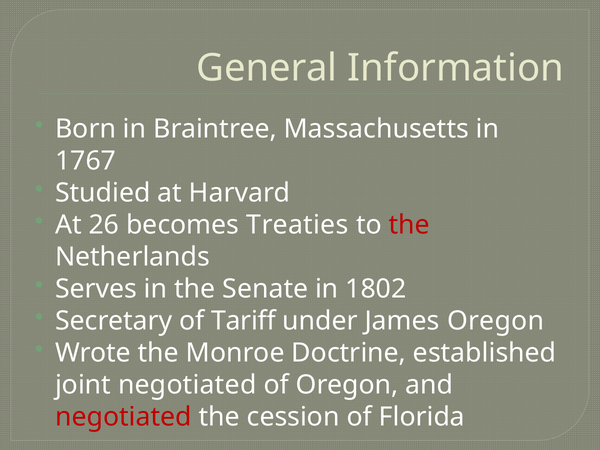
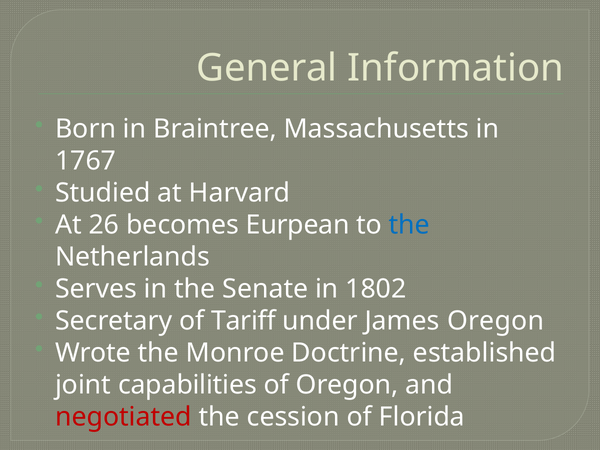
Treaties: Treaties -> Eurpean (298, 225)
the colour: red -> blue (409, 225)
joint negotiated: negotiated -> capabilities (187, 385)
